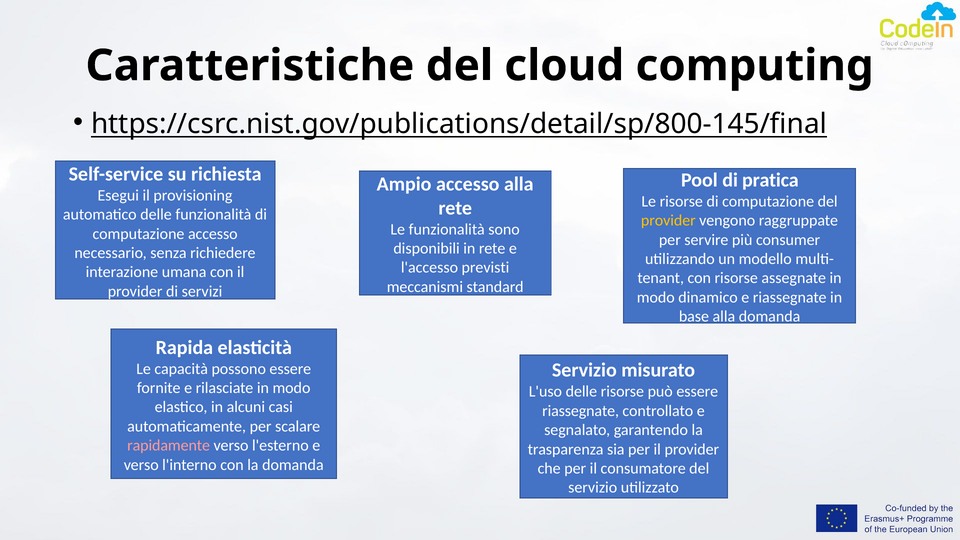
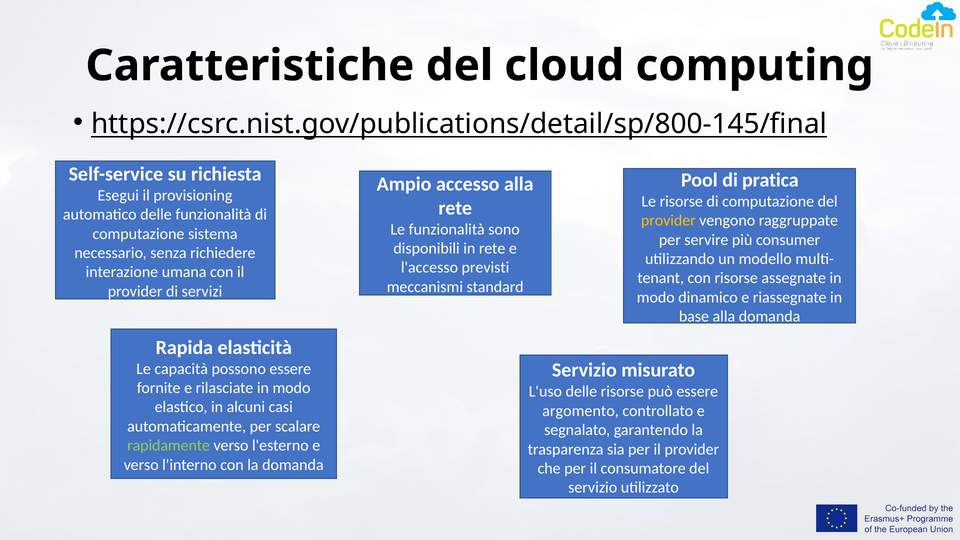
computazione accesso: accesso -> sistema (213, 234)
riassegnate: riassegnate -> argomento (581, 411)
rapidamente colour: pink -> light green (169, 446)
